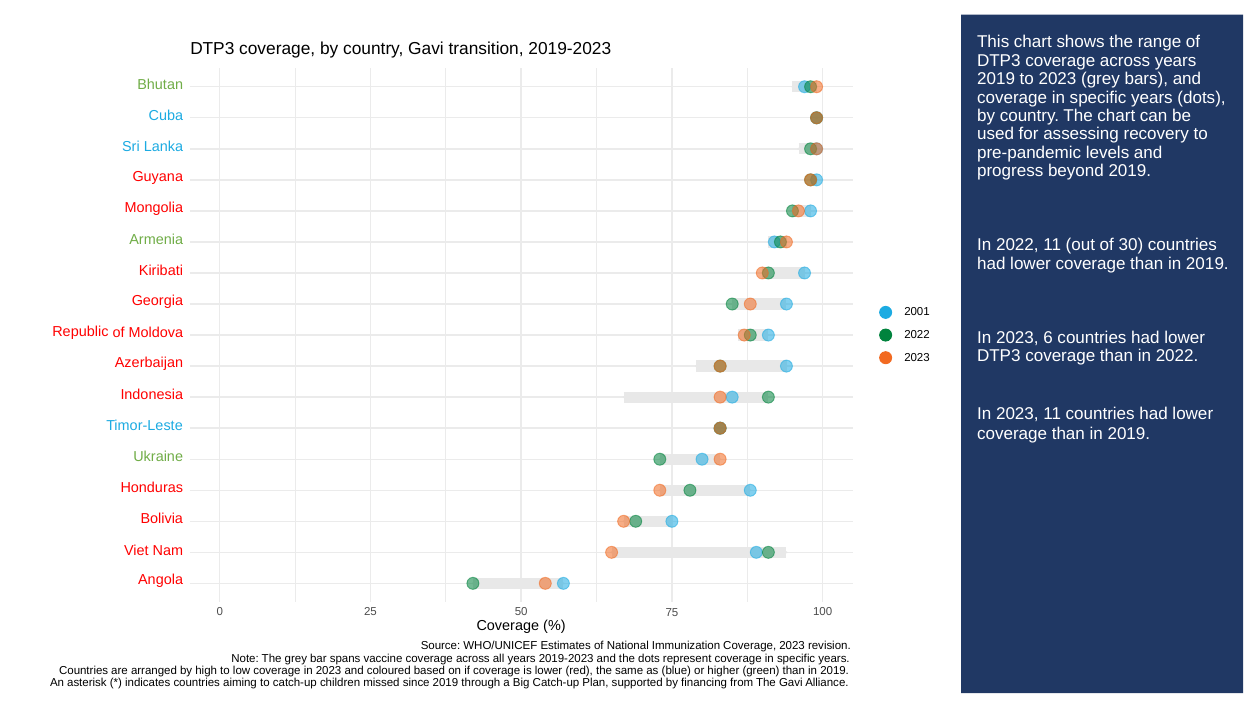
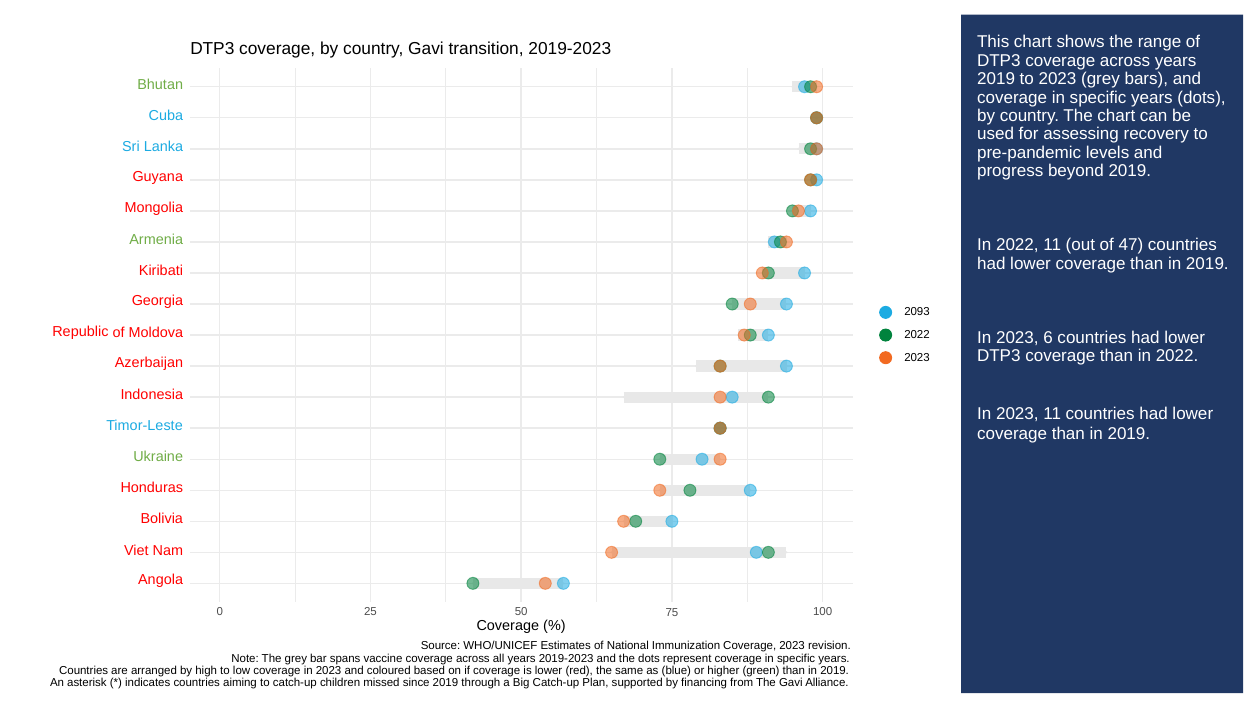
30: 30 -> 47 (1131, 245)
2001: 2001 -> 2093 (917, 312)
